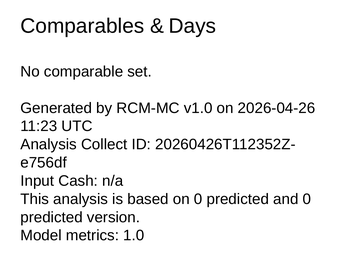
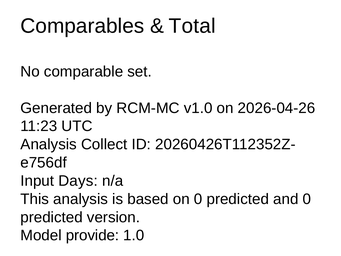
Days: Days -> Total (192, 26)
Cash: Cash -> Days (78, 181)
metrics: metrics -> provide (93, 235)
